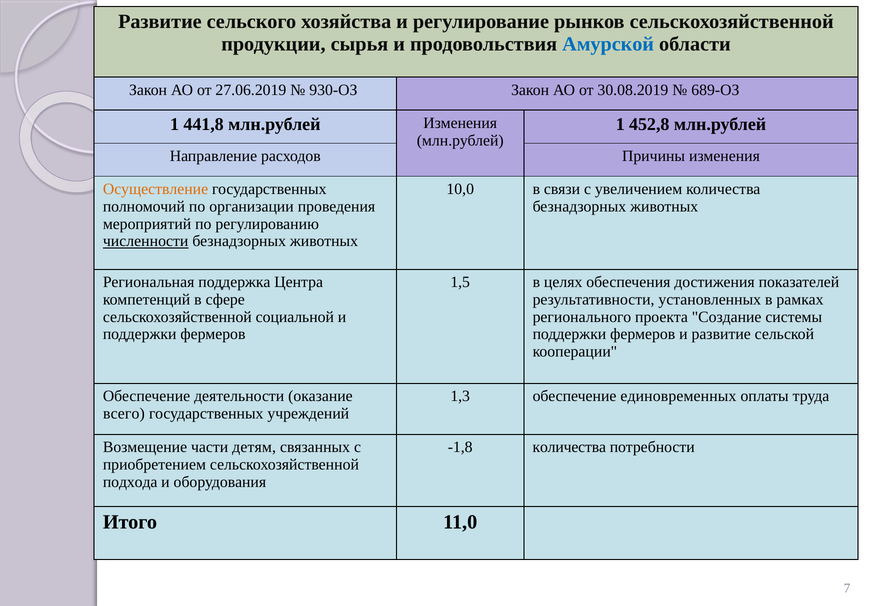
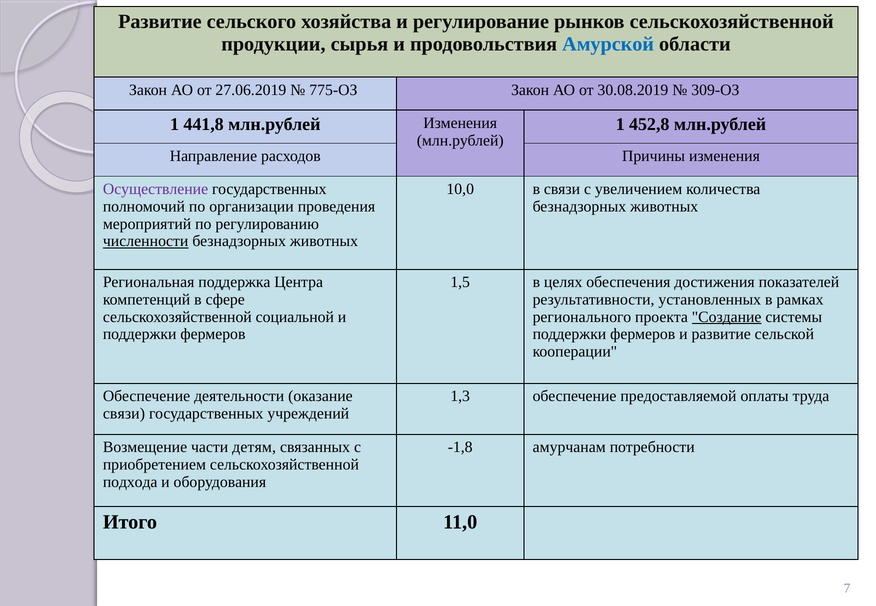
930-ОЗ: 930-ОЗ -> 775-ОЗ (333, 90)
689-ОЗ: 689-ОЗ -> 309-ОЗ (715, 90)
Осуществление colour: orange -> purple (156, 189)
Создание underline: none -> present (727, 317)
единовременных: единовременных -> предоставляемой (678, 397)
всего: всего -> связи (124, 414)
-1,8 количества: количества -> амурчанам (569, 448)
